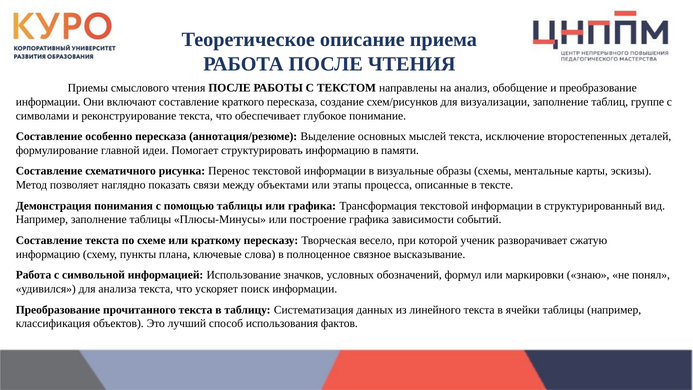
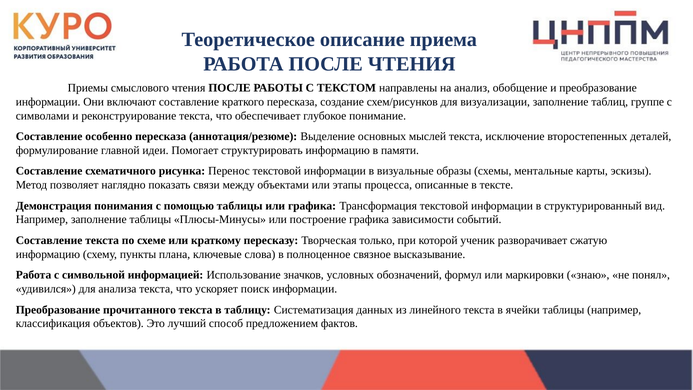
весело: весело -> только (377, 240)
использования: использования -> предложением (282, 323)
